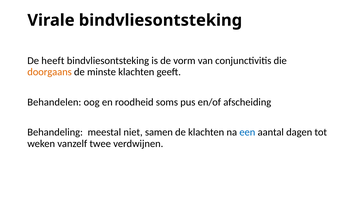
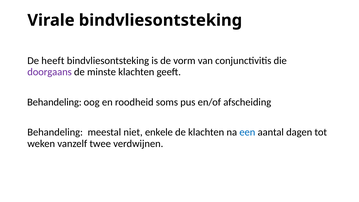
doorgaans colour: orange -> purple (50, 72)
Behandelen: Behandelen -> Behandeling (54, 102)
samen: samen -> enkele (159, 132)
